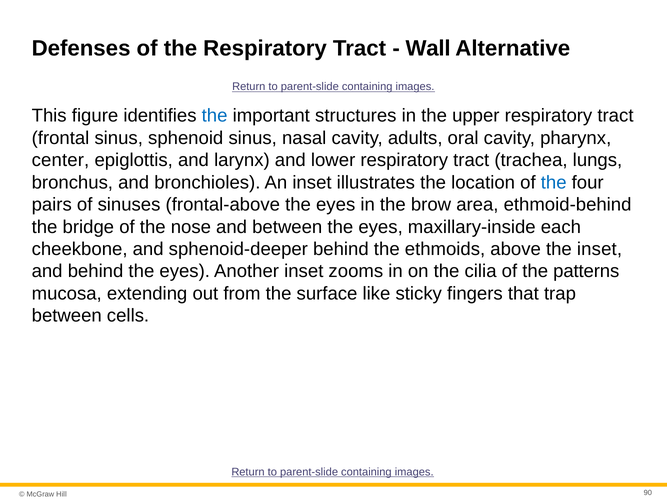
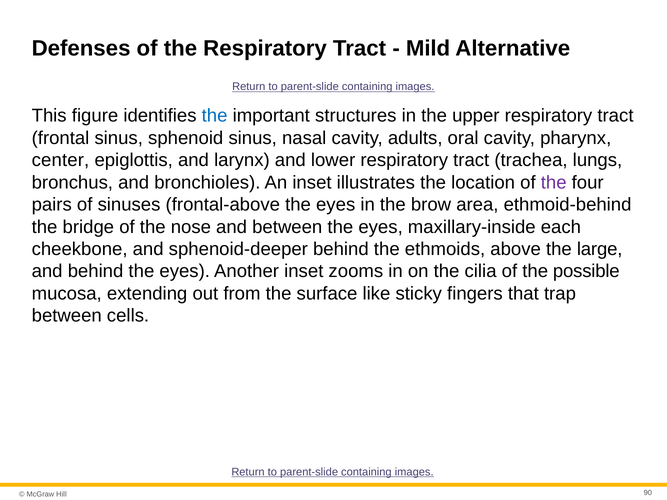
Wall: Wall -> Mild (428, 49)
the colour: blue -> purple (554, 183)
the inset: inset -> large (600, 249)
patterns: patterns -> possible (586, 272)
